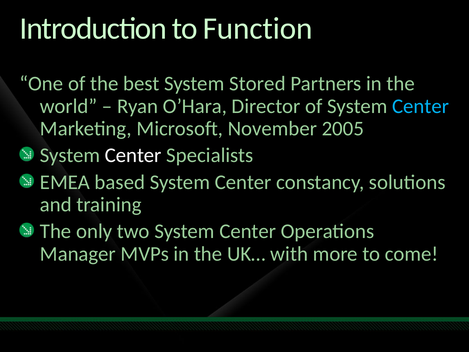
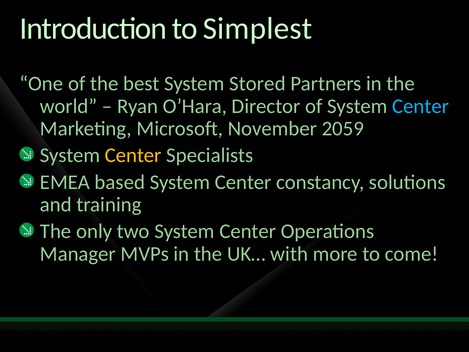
Function: Function -> Simplest (258, 28)
2005: 2005 -> 2059 (343, 129)
Center colour: white -> yellow (133, 155)
